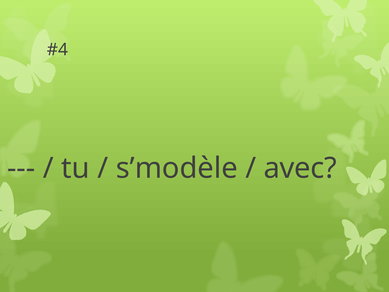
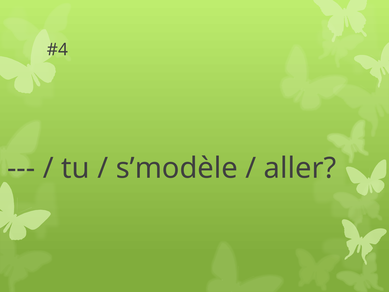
avec: avec -> aller (300, 168)
